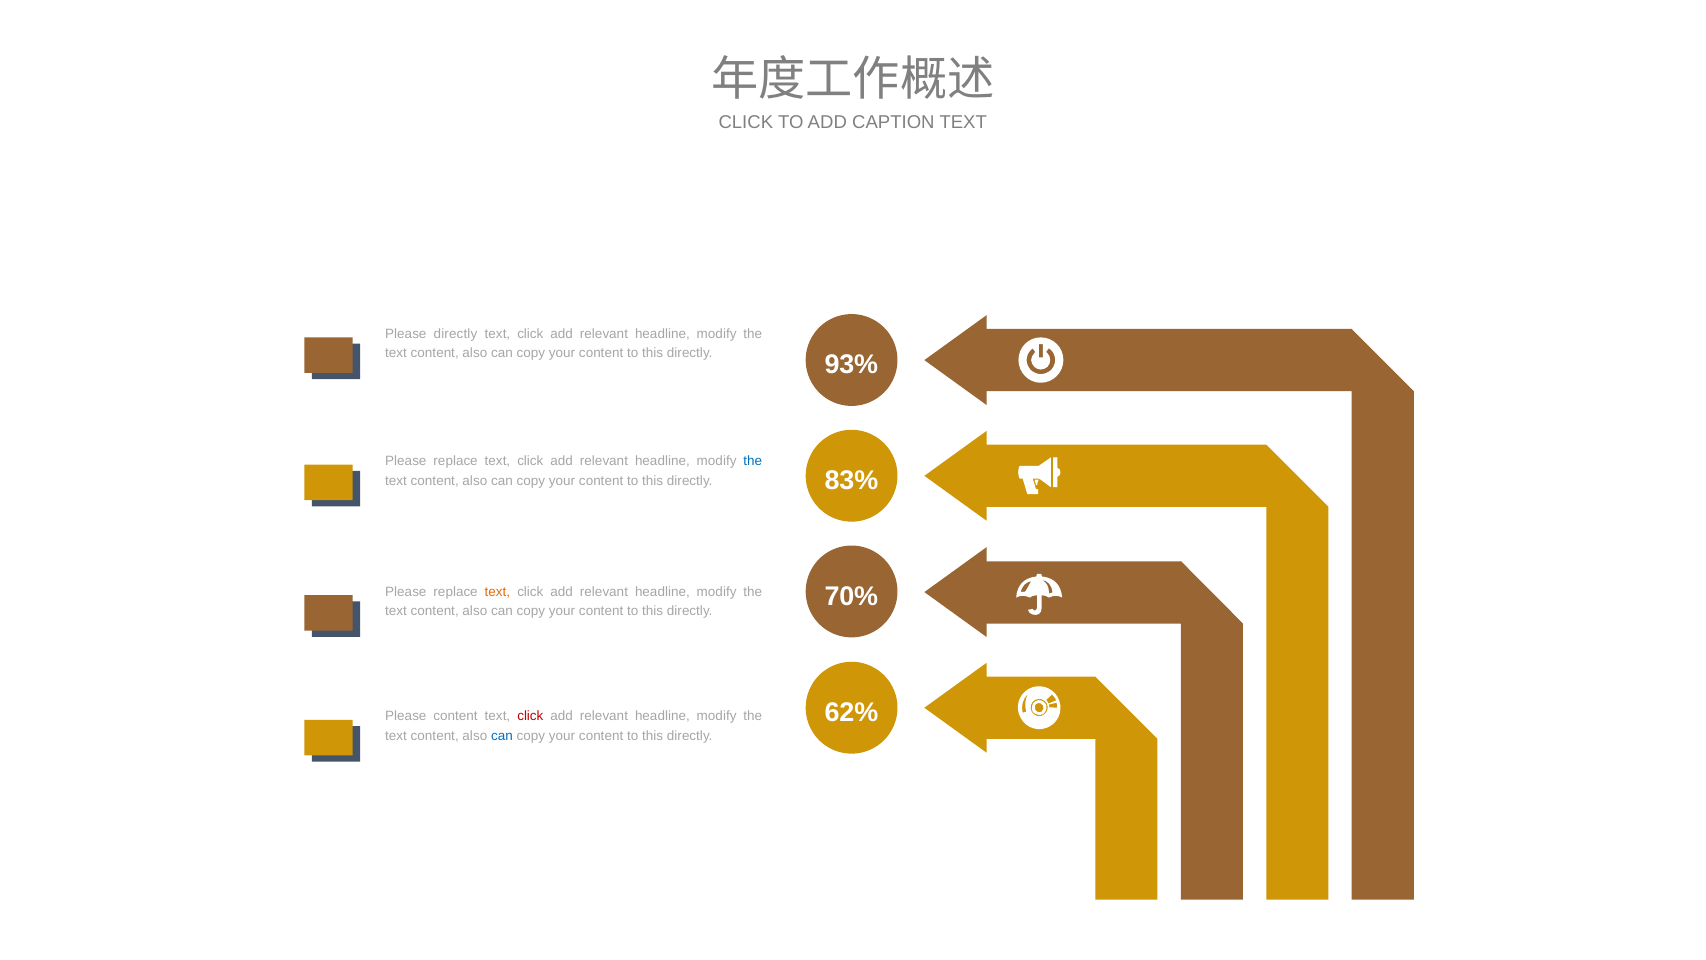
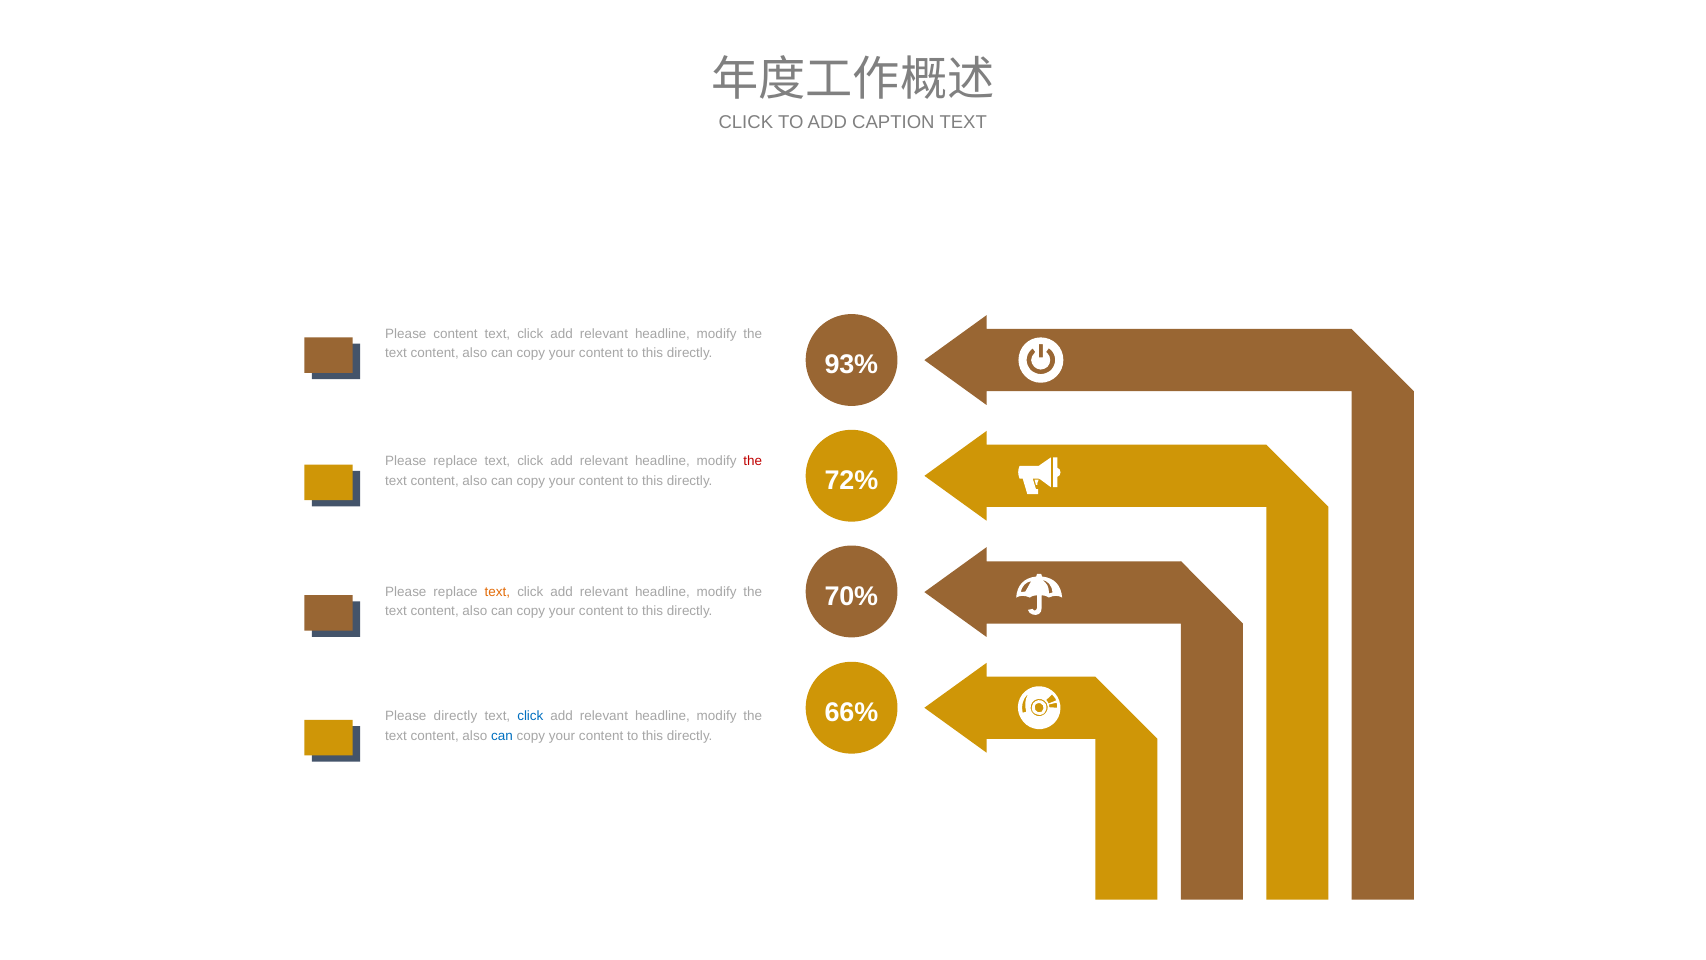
Please directly: directly -> content (456, 334)
the colour: blue -> red (753, 461)
83%: 83% -> 72% (851, 480)
62%: 62% -> 66% (851, 712)
Please content: content -> directly (456, 716)
click colour: red -> blue (530, 716)
